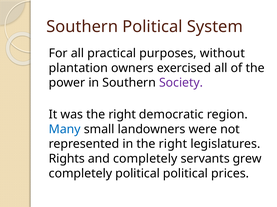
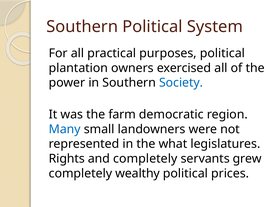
purposes without: without -> political (222, 53)
Society colour: purple -> blue (181, 83)
was the right: right -> farm (122, 115)
in the right: right -> what (173, 144)
completely political: political -> wealthy (138, 174)
